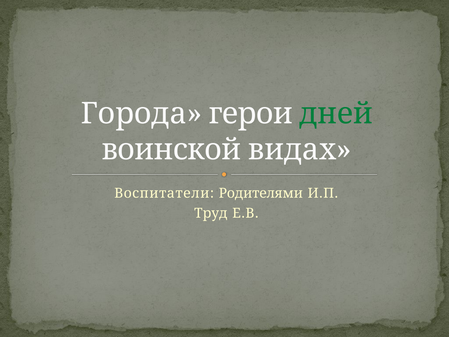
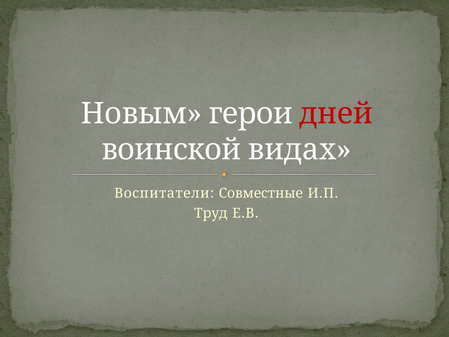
Города: Города -> Новым (142, 114)
дней colour: green -> red (336, 114)
Родителями: Родителями -> Совместные (261, 193)
